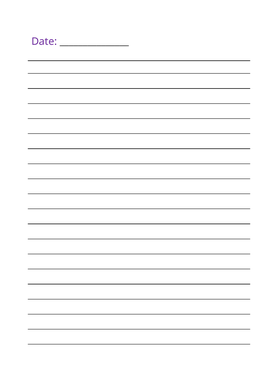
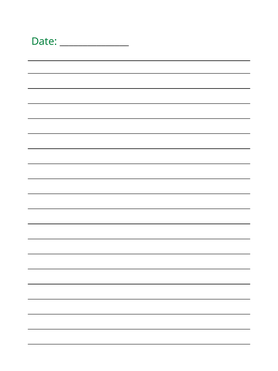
Date colour: purple -> green (44, 41)
